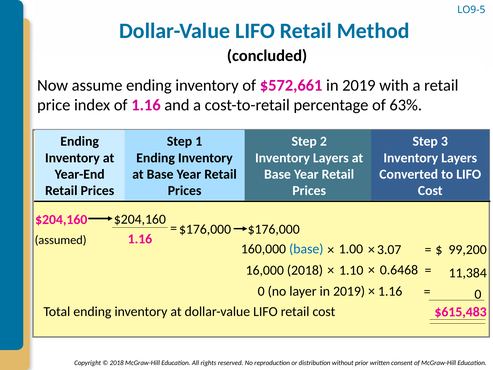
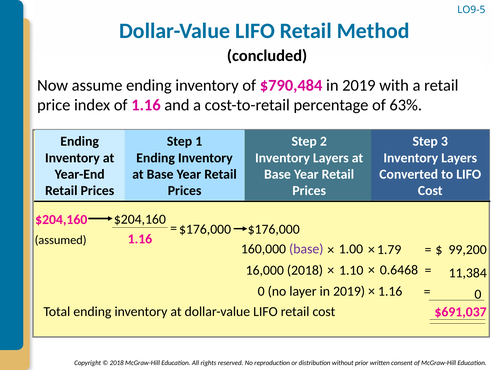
$572,661: $572,661 -> $790,484 (291, 85)
base colour: blue -> purple (306, 249)
3.07: 3.07 -> 1.79 (389, 250)
$615,483: $615,483 -> $691,037 (461, 312)
